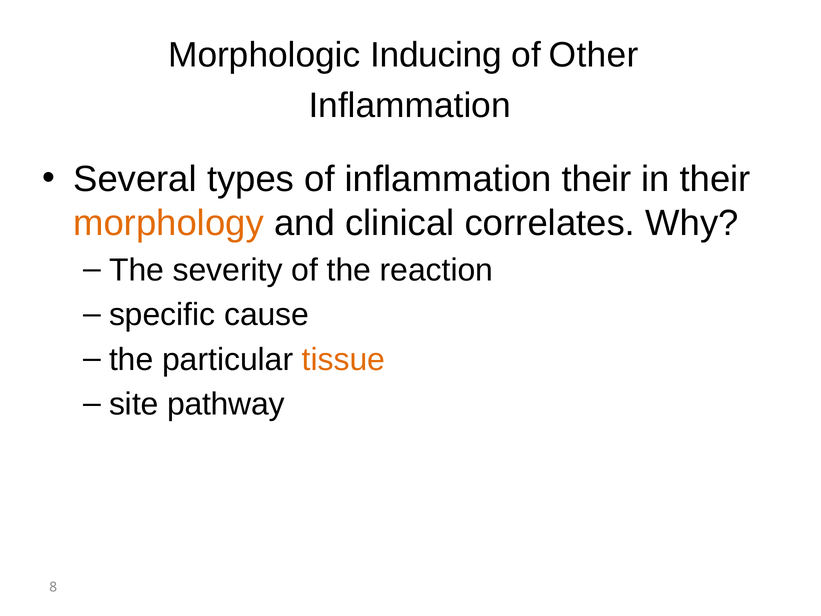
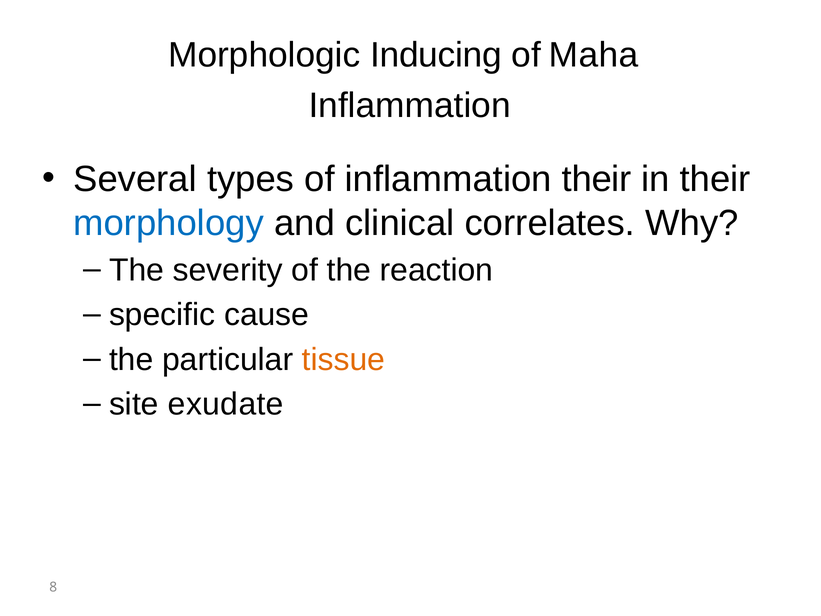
Other: Other -> Maha (594, 55)
morphology colour: orange -> blue (169, 223)
pathway: pathway -> exudate (226, 404)
